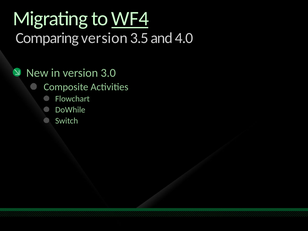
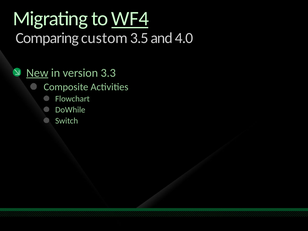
Comparing version: version -> custom (104, 38)
New underline: none -> present (37, 73)
3.0: 3.0 -> 3.3 (108, 73)
